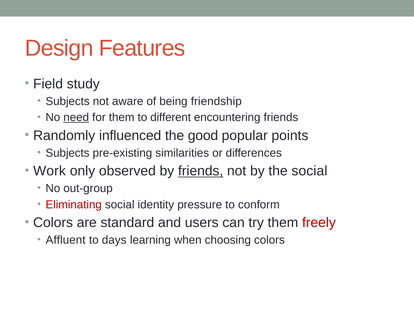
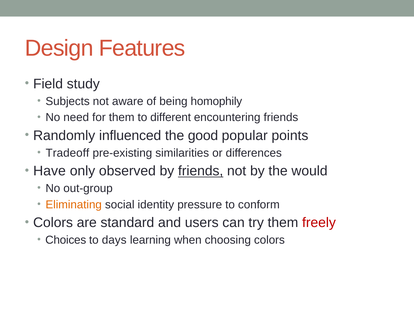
friendship: friendship -> homophily (216, 101)
need underline: present -> none (76, 117)
Subjects: Subjects -> Tradeoff (67, 153)
Work: Work -> Have (50, 171)
the social: social -> would (310, 171)
Eliminating colour: red -> orange (74, 204)
Affluent: Affluent -> Choices (66, 240)
